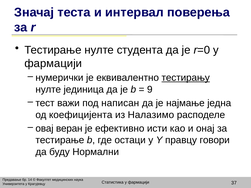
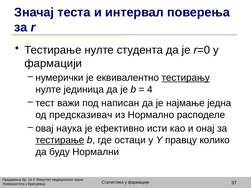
9: 9 -> 4 (150, 90)
коефицијента: коефицијента -> предсказивач (81, 115)
Налазимо: Налазимо -> Нормално (151, 115)
овај веран: веран -> наука (69, 129)
тестирање underline: none -> present (60, 140)
говори: говори -> колико (215, 140)
